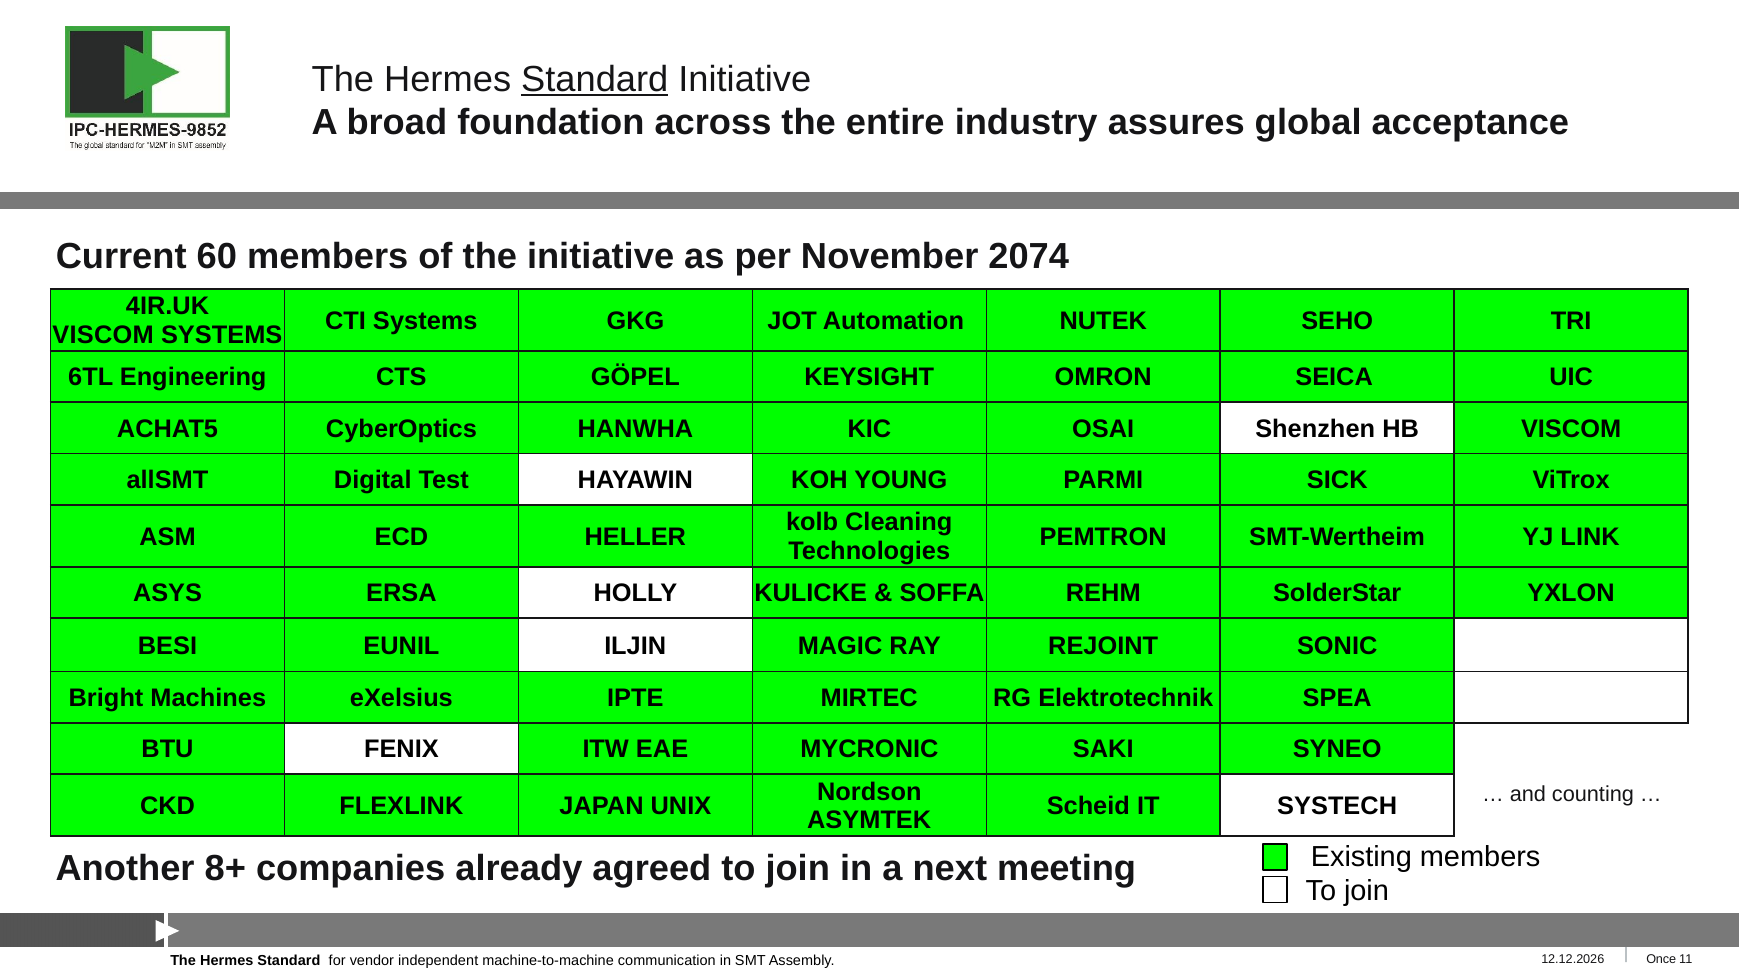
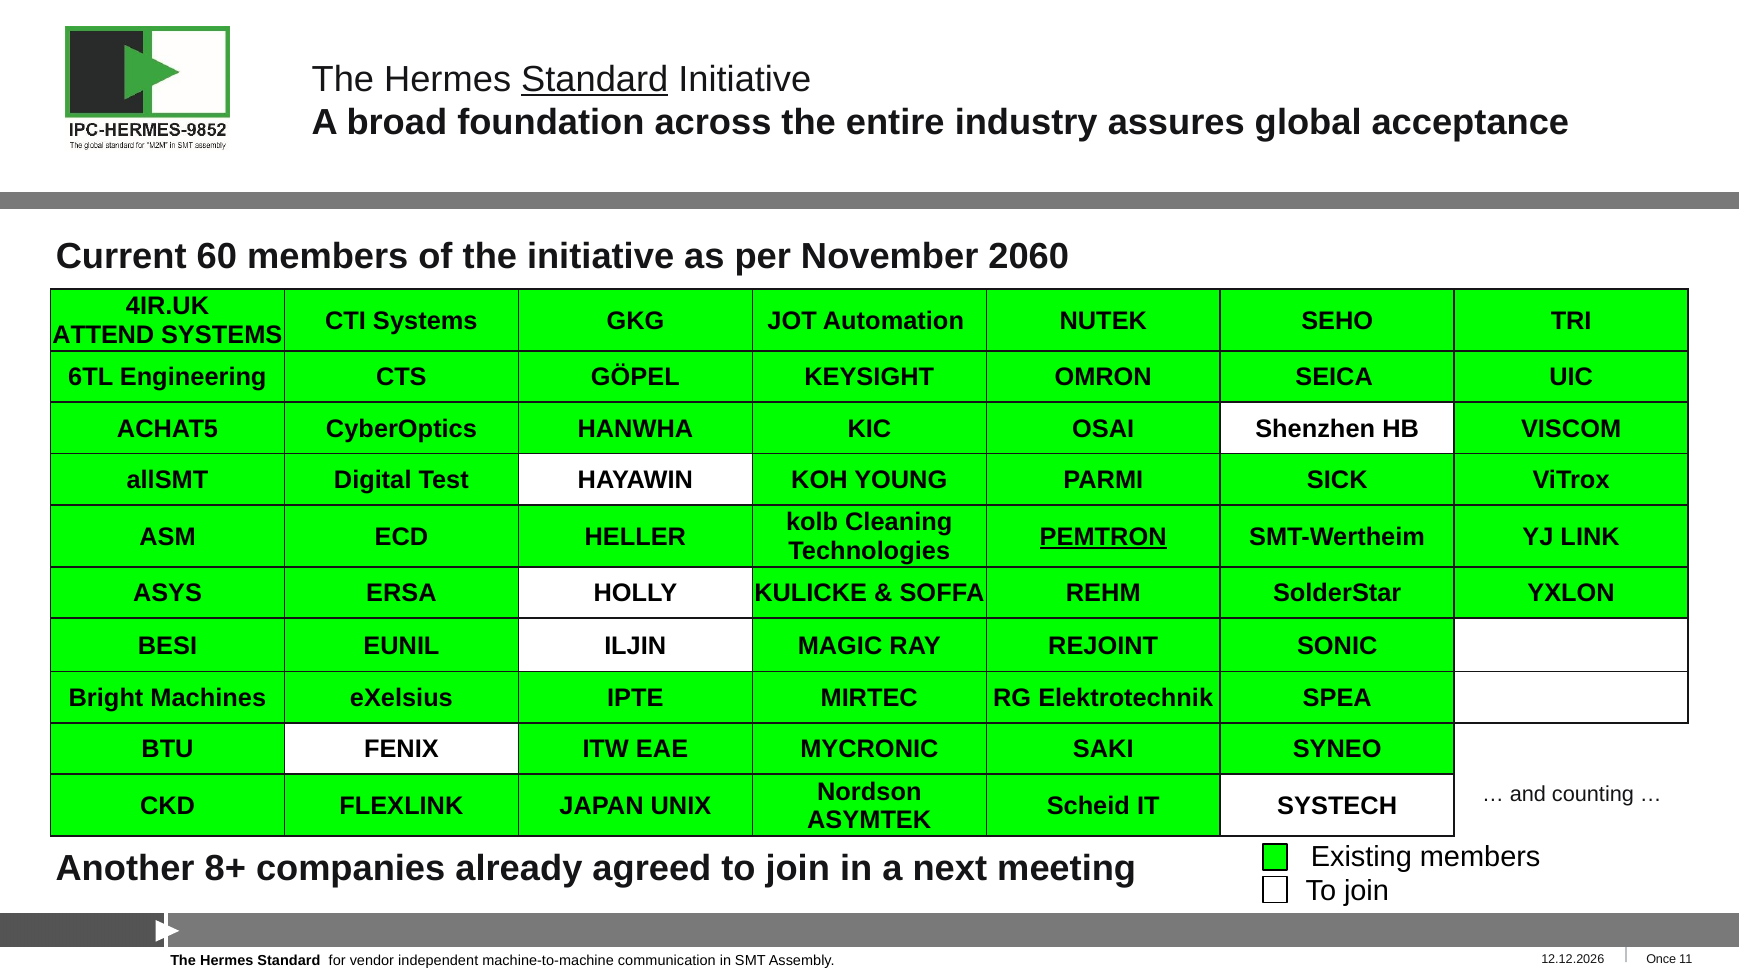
2074: 2074 -> 2060 (1029, 256)
VISCOM: VISCOM -> ATTEND (103, 335)
PEMTRON underline: none -> present (1103, 537)
